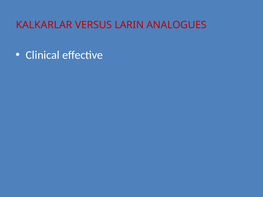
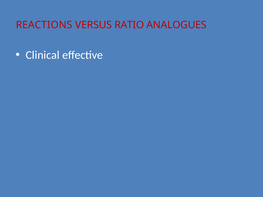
KALKARLAR: KALKARLAR -> REACTIONS (44, 25)
LARIN: LARIN -> RATIO (129, 25)
